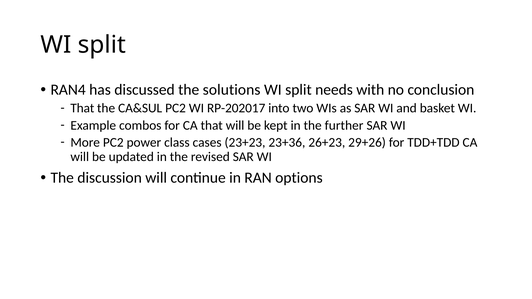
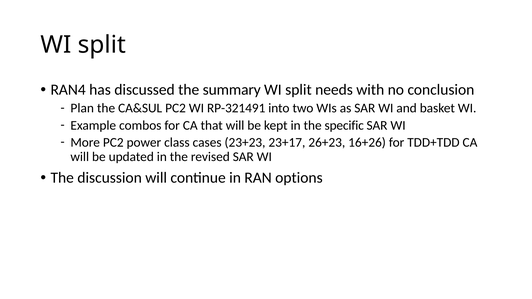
solutions: solutions -> summary (232, 90)
That: That -> Plan (82, 108)
RP-202017: RP-202017 -> RP-321491 (236, 108)
further: further -> specific (344, 125)
23+36: 23+36 -> 23+17 (287, 143)
29+26: 29+26 -> 16+26 (367, 143)
